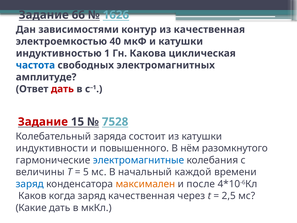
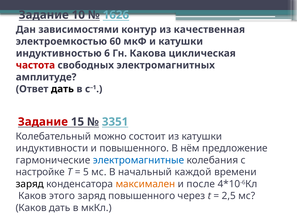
66: 66 -> 10 (78, 15)
40: 40 -> 60 (115, 41)
1: 1 -> 6 (107, 53)
частота colour: blue -> red (35, 65)
дать colour: red -> black (62, 89)
7528: 7528 -> 3351 (115, 122)
заряда: заряда -> можно (110, 136)
разомкнутого: разомкнутого -> предложение (235, 148)
величины: величины -> настройке (40, 172)
заряд colour: blue -> black (30, 184)
когда: когда -> этого (62, 196)
заряд качественная: качественная -> повышенного (142, 196)
Какие: Какие -> Каков (31, 208)
